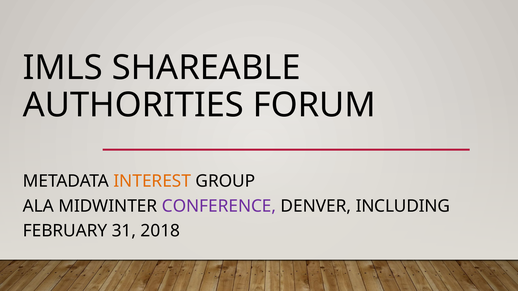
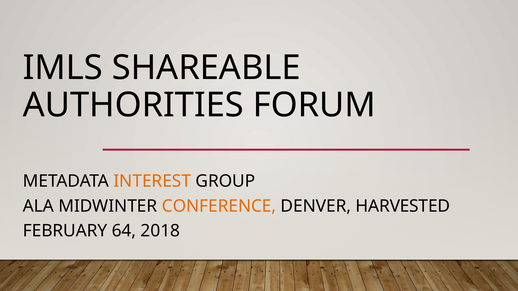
CONFERENCE colour: purple -> orange (219, 206)
INCLUDING: INCLUDING -> HARVESTED (403, 206)
31: 31 -> 64 (124, 231)
